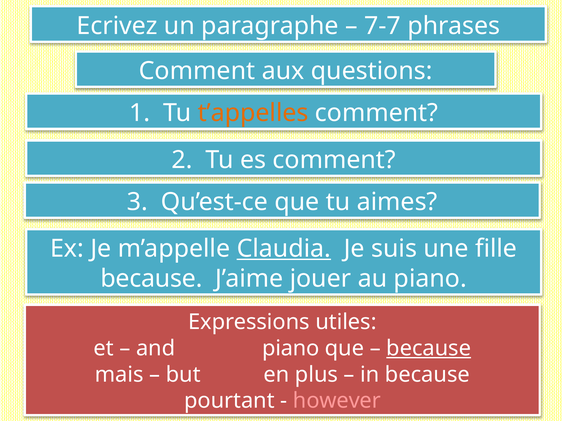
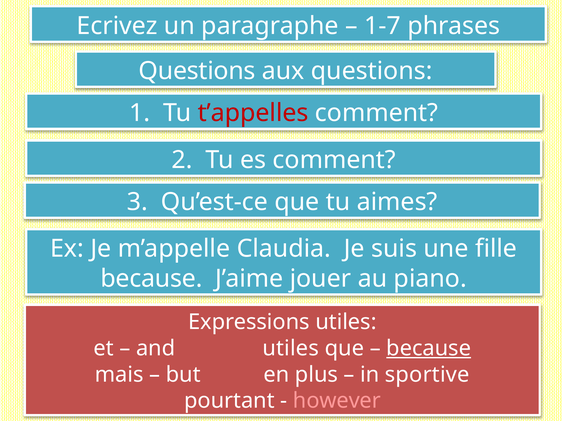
7-7: 7-7 -> 1-7 (383, 26)
Comment: Comment -> Questions (197, 71)
t’appelles colour: orange -> red (253, 113)
Claudia underline: present -> none (284, 249)
and piano: piano -> utiles (291, 349)
in because: because -> sportive (427, 375)
